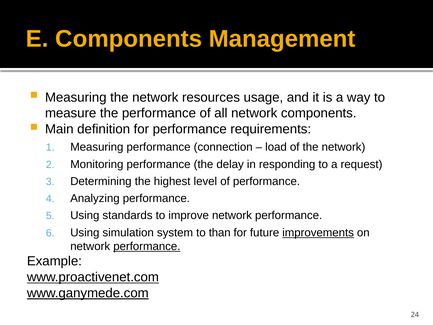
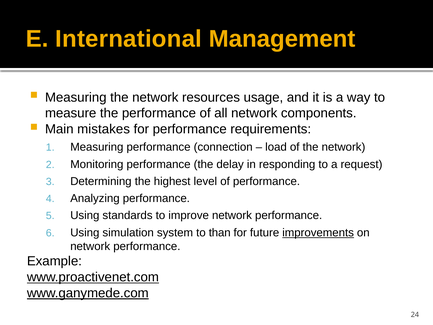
E Components: Components -> International (129, 39)
definition: definition -> mistakes (104, 129)
performance underline: present -> none (147, 246)
